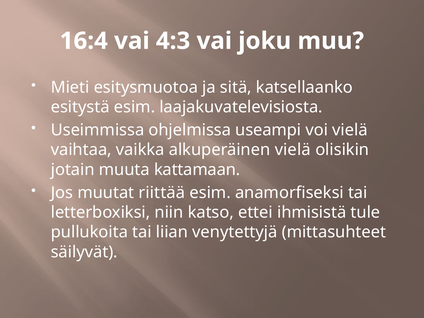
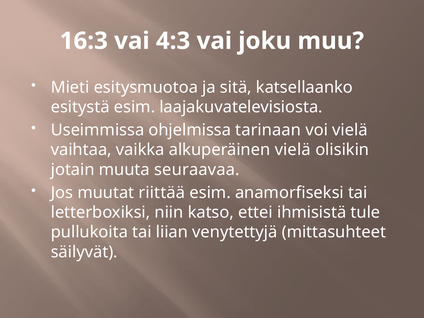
16:4: 16:4 -> 16:3 (84, 41)
useampi: useampi -> tarinaan (268, 130)
kattamaan: kattamaan -> seuraavaa (197, 170)
